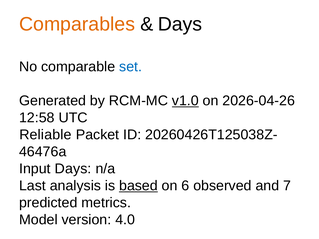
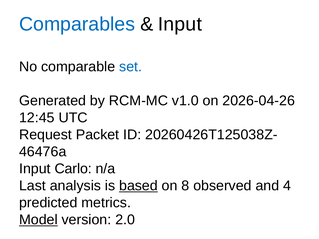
Comparables colour: orange -> blue (77, 24)
Days: Days -> Input (180, 24)
v1.0 underline: present -> none (185, 101)
12:58: 12:58 -> 12:45 (37, 118)
Reliable: Reliable -> Request (45, 135)
Input Days: Days -> Carlo (73, 169)
6: 6 -> 8 (185, 186)
7: 7 -> 4 (287, 186)
Model underline: none -> present (38, 220)
4.0: 4.0 -> 2.0 (125, 220)
